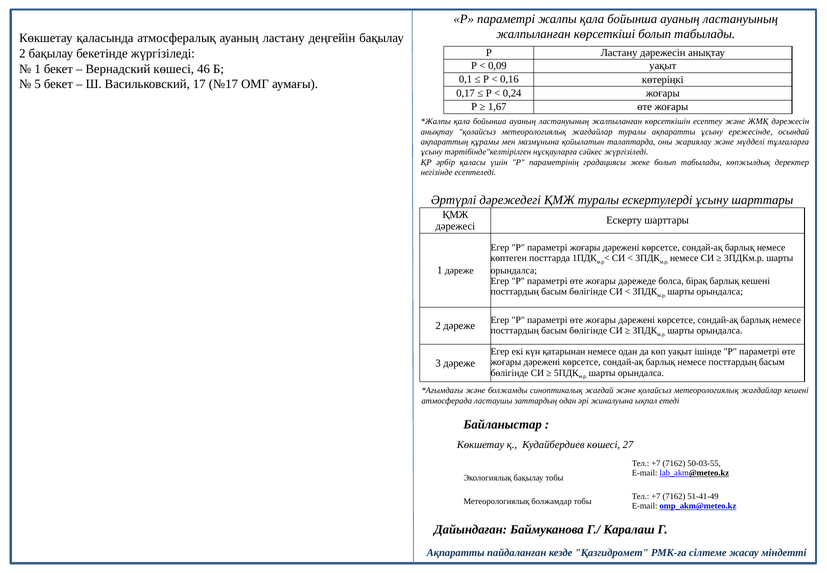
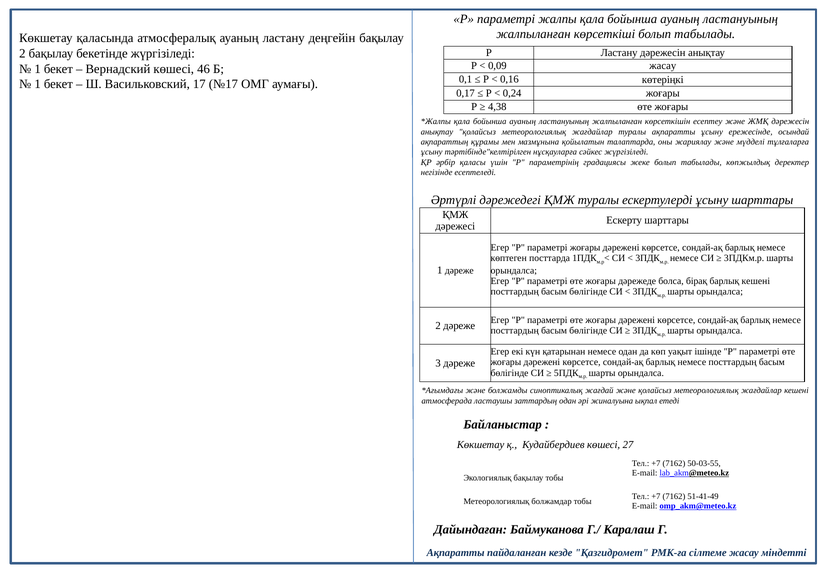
0,09 уақыт: уақыт -> жасау (663, 66)
5: 5 -> 1 (38, 84)
1,67: 1,67 -> 4,38 (497, 107)
